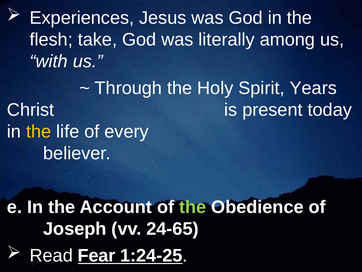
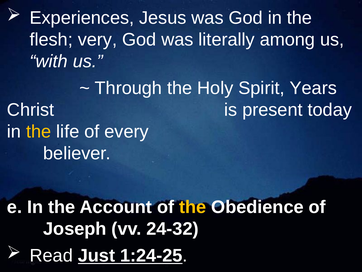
take: take -> very (97, 40)
the colour: light green -> yellow (193, 207)
24-65: 24-65 -> 24-32 (172, 228)
Fear: Fear -> Just (96, 255)
